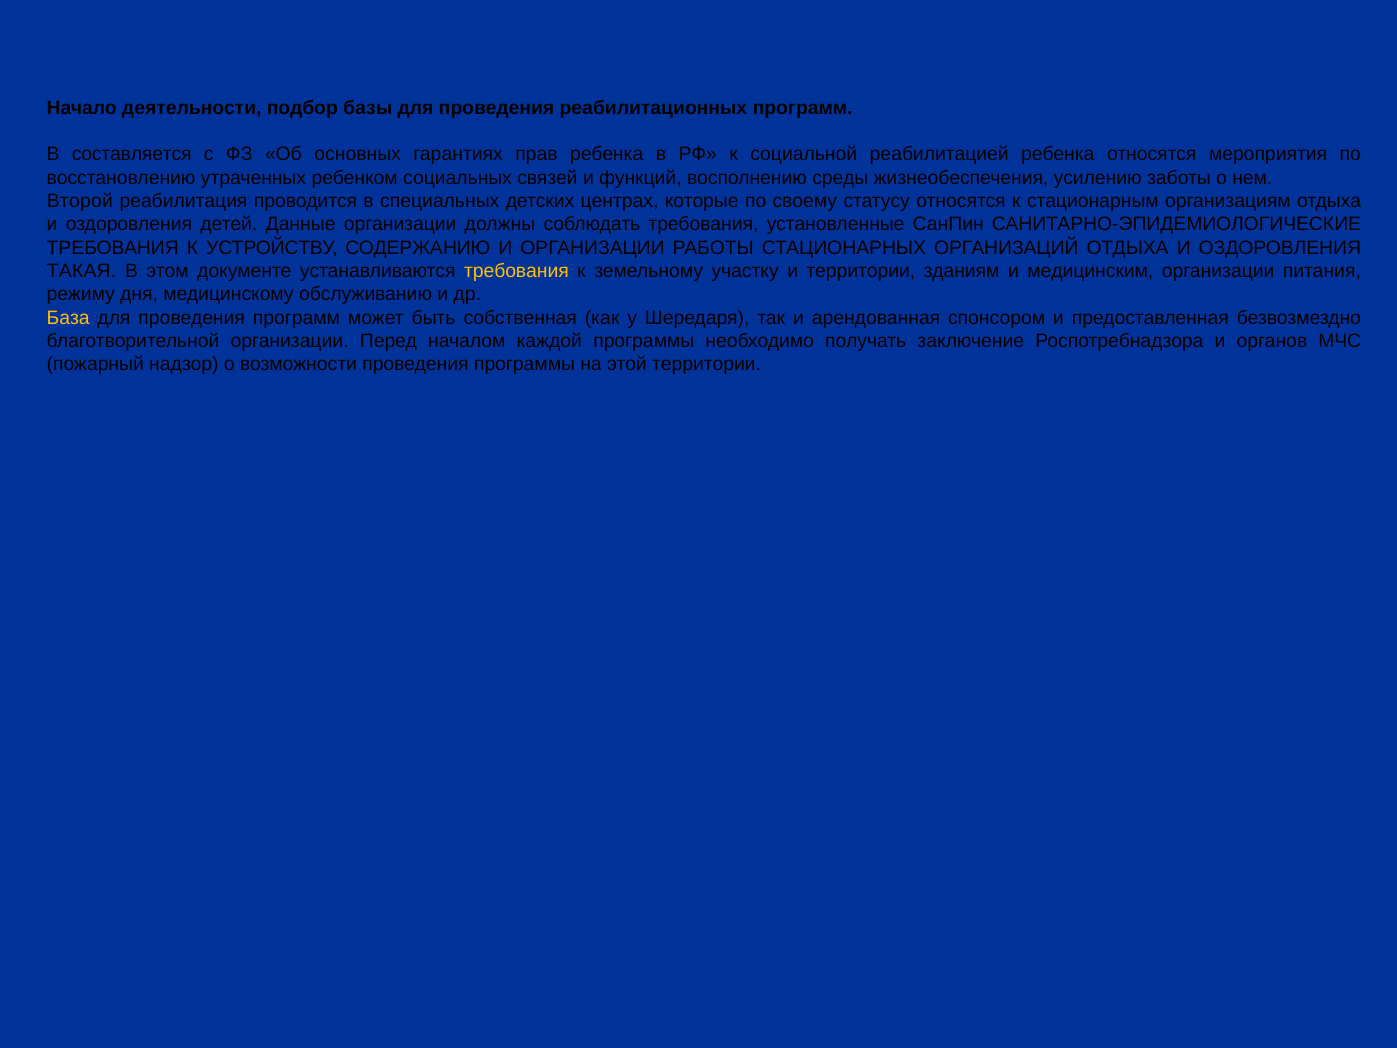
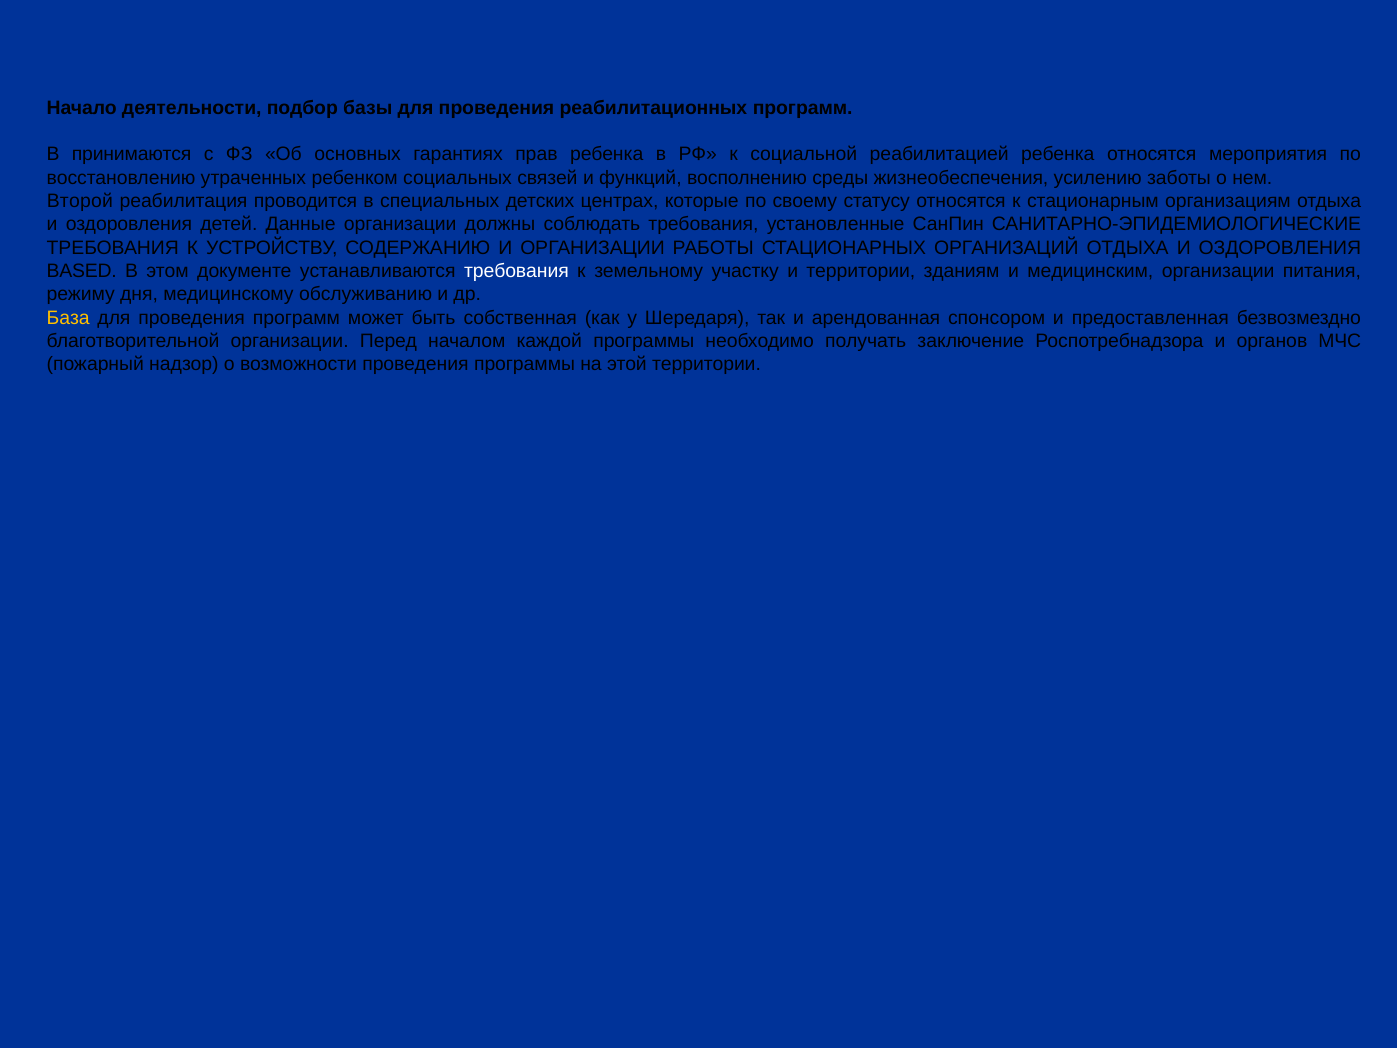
составляется: составляется -> принимаются (132, 155)
ТАКАЯ: ТАКАЯ -> BASED (82, 271)
требования colour: yellow -> white (516, 271)
